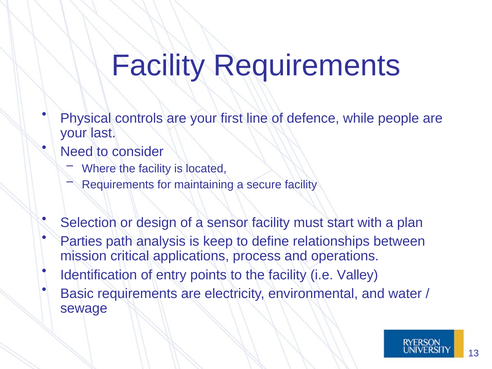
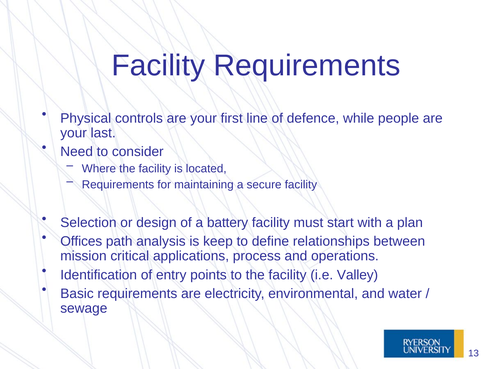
sensor: sensor -> battery (228, 223)
Parties: Parties -> Offices (81, 241)
